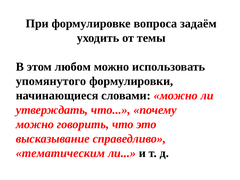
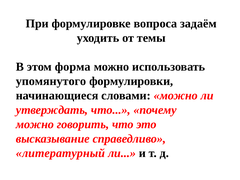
любом: любом -> форма (73, 67)
тематическим: тематическим -> литературный (60, 153)
